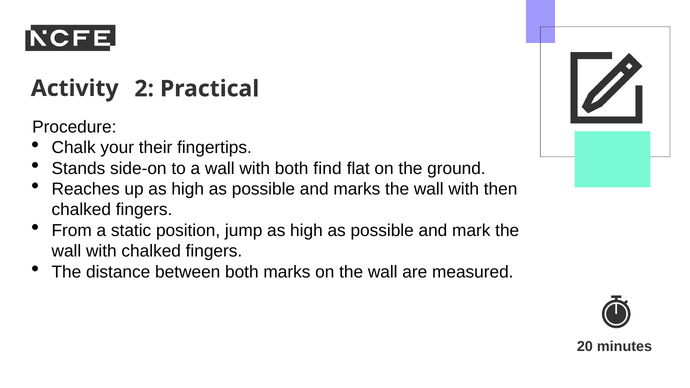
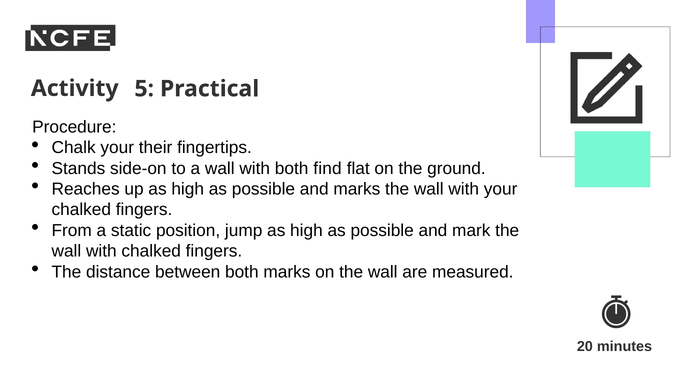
2: 2 -> 5 (144, 89)
with then: then -> your (501, 189)
